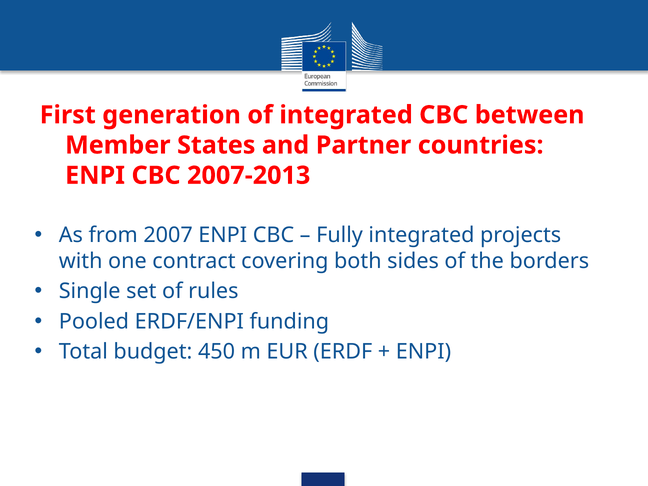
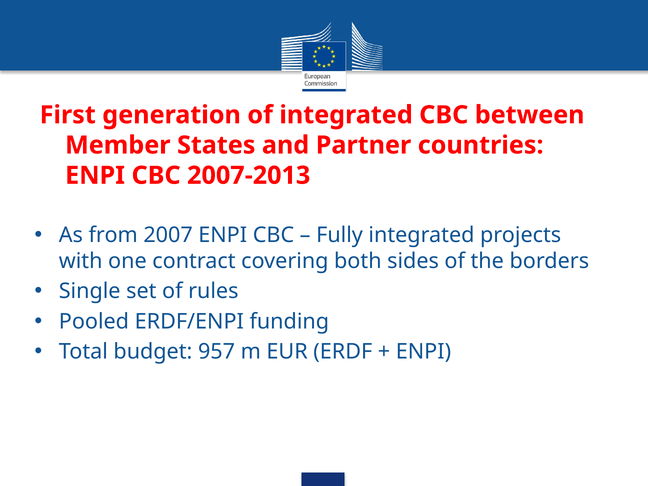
450: 450 -> 957 (217, 352)
